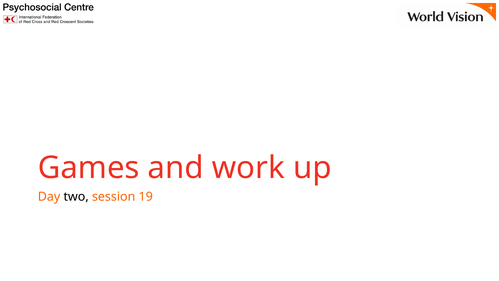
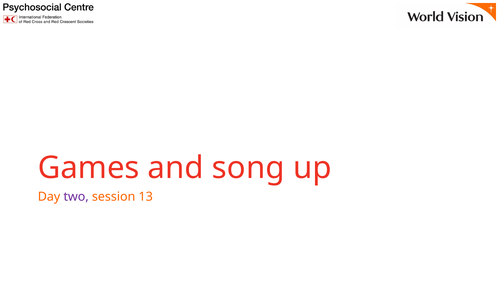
work: work -> song (248, 168)
two colour: black -> purple (76, 196)
19: 19 -> 13 (146, 196)
